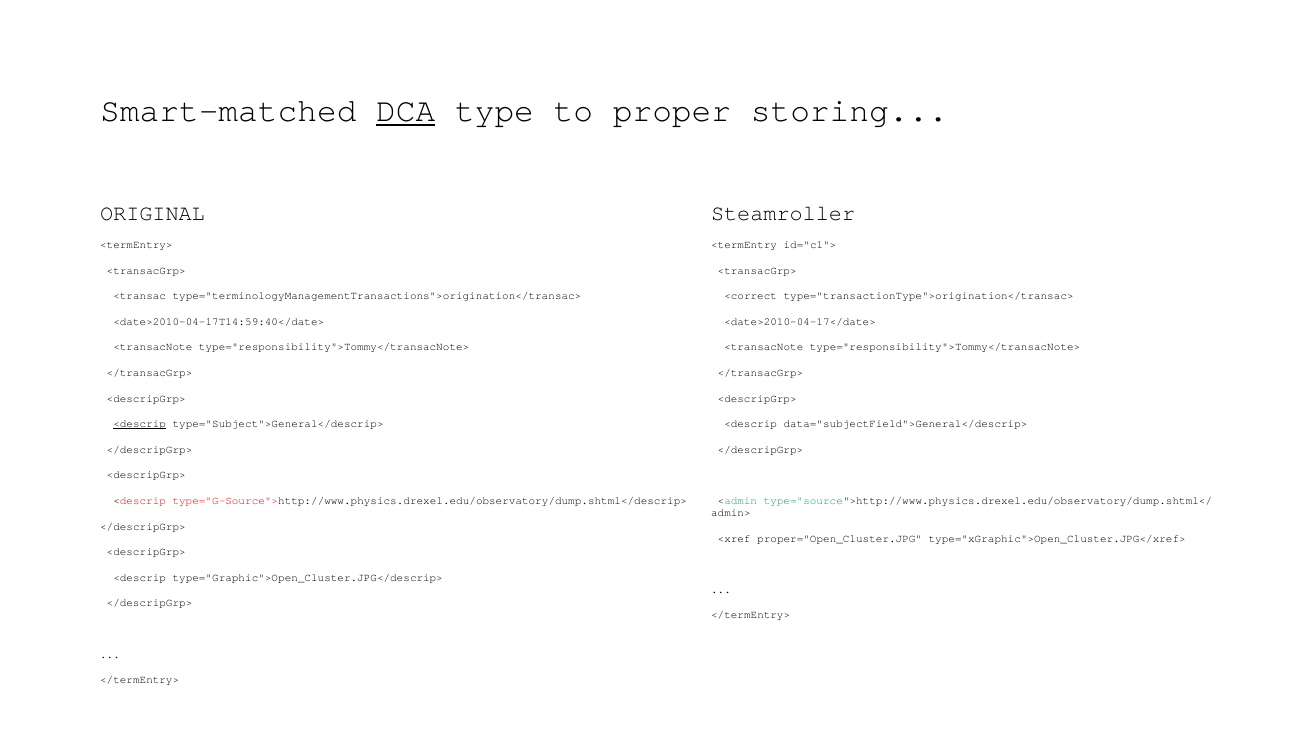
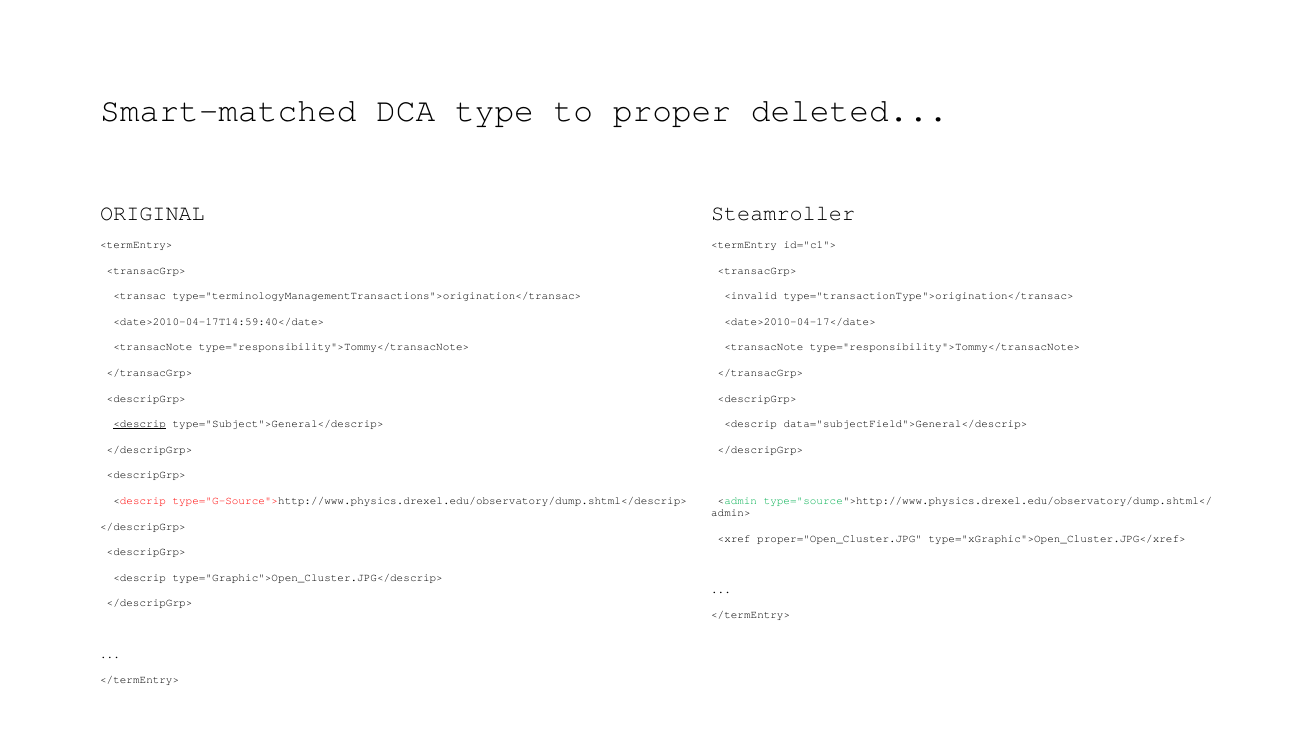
DCA underline: present -> none (406, 111)
storing: storing -> deleted (849, 111)
<correct: <correct -> <invalid (751, 296)
